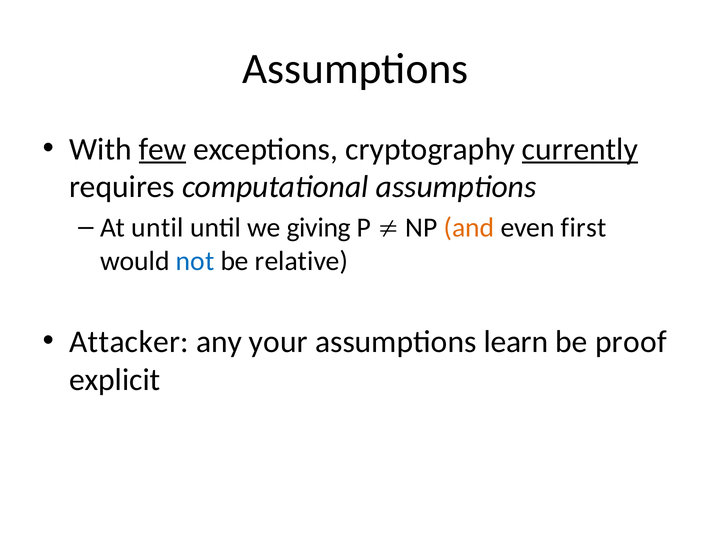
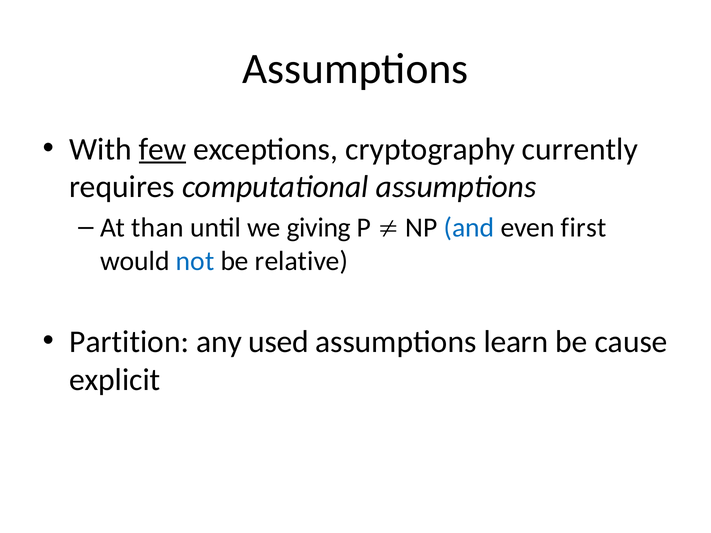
currently underline: present -> none (580, 149)
At until: until -> than (158, 228)
and colour: orange -> blue (469, 228)
Attacker: Attacker -> Partition (129, 342)
your: your -> used (279, 342)
proof: proof -> cause (631, 342)
